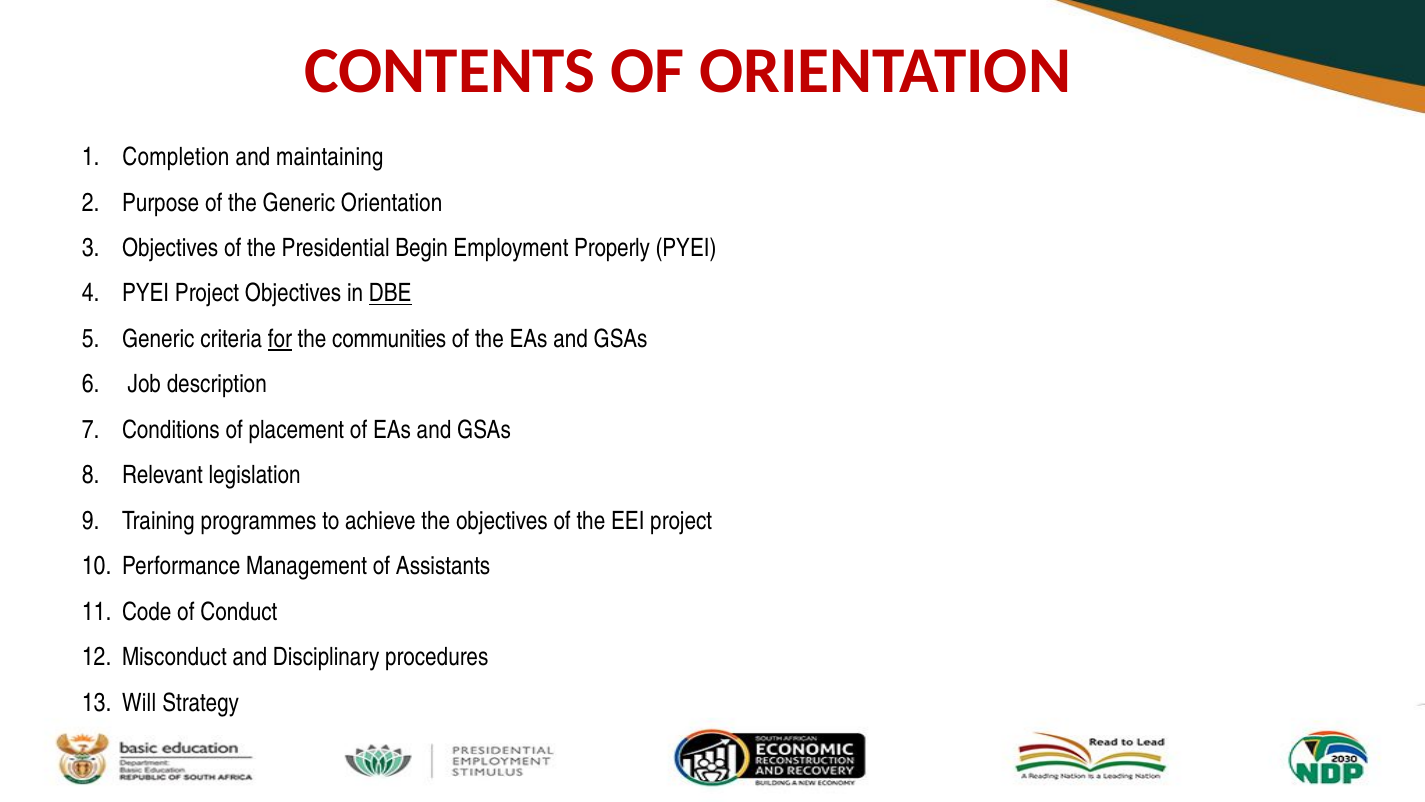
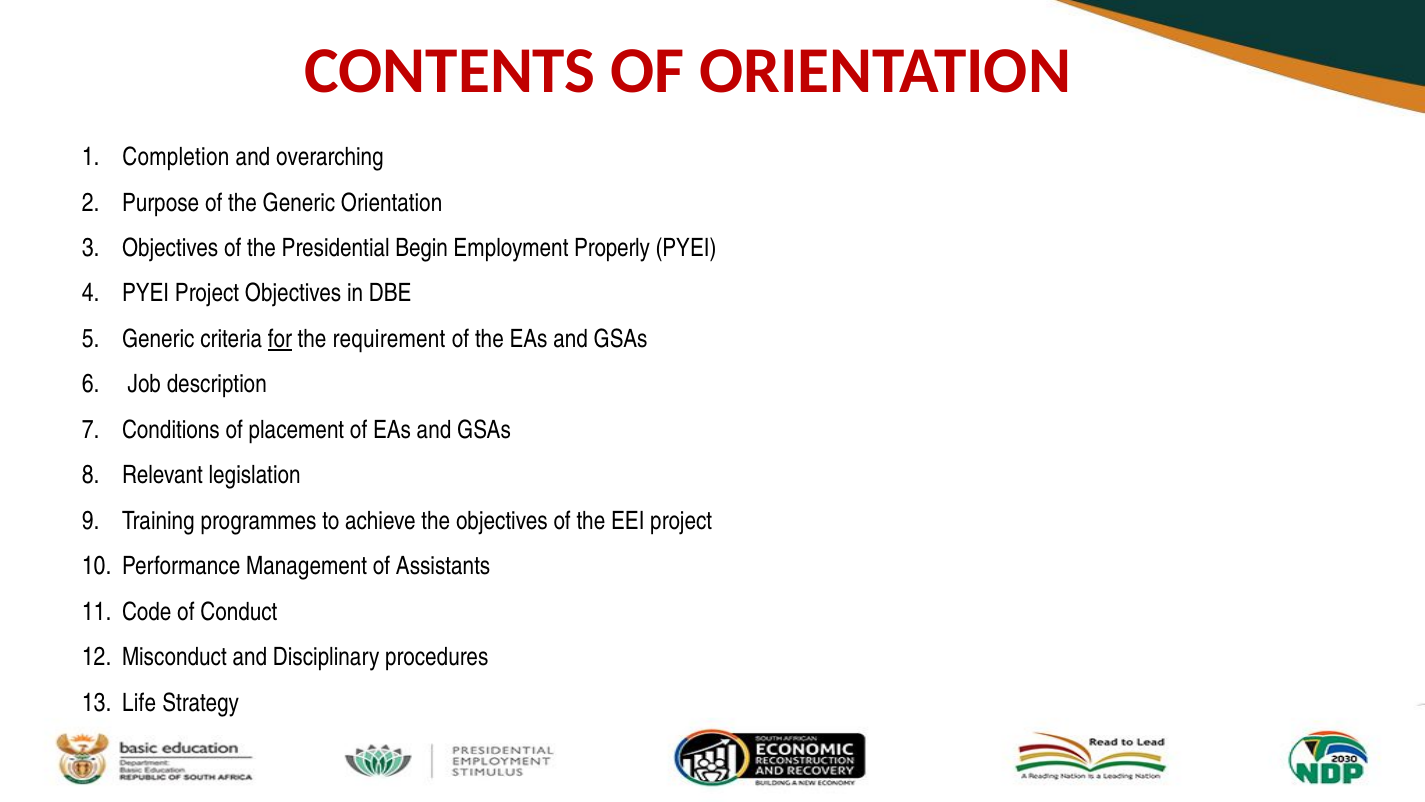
maintaining: maintaining -> overarching (330, 157)
DBE underline: present -> none (390, 293)
communities: communities -> requirement (389, 339)
Will: Will -> Life (139, 702)
